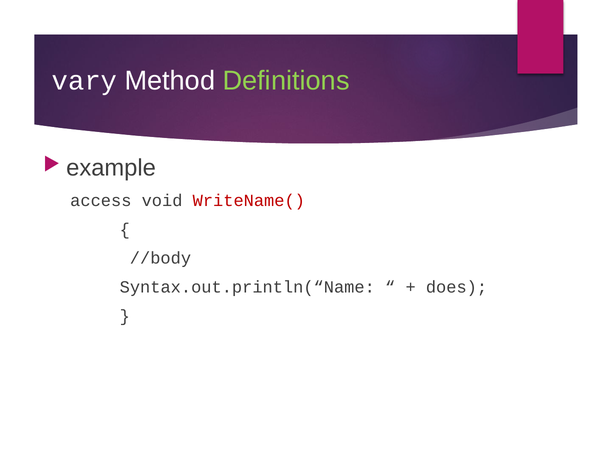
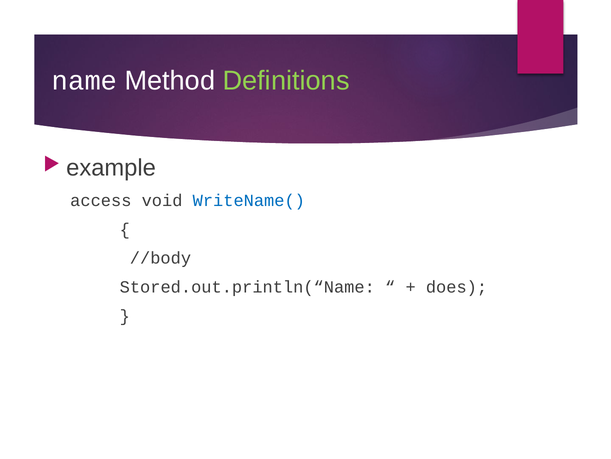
vary: vary -> name (85, 81)
WriteName( colour: red -> blue (249, 200)
Syntax.out.println(“Name: Syntax.out.println(“Name -> Stored.out.println(“Name (247, 287)
